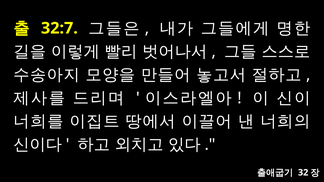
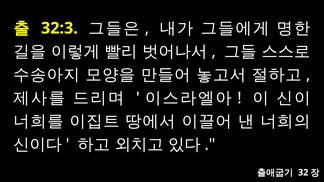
32:7: 32:7 -> 32:3 (59, 28)
